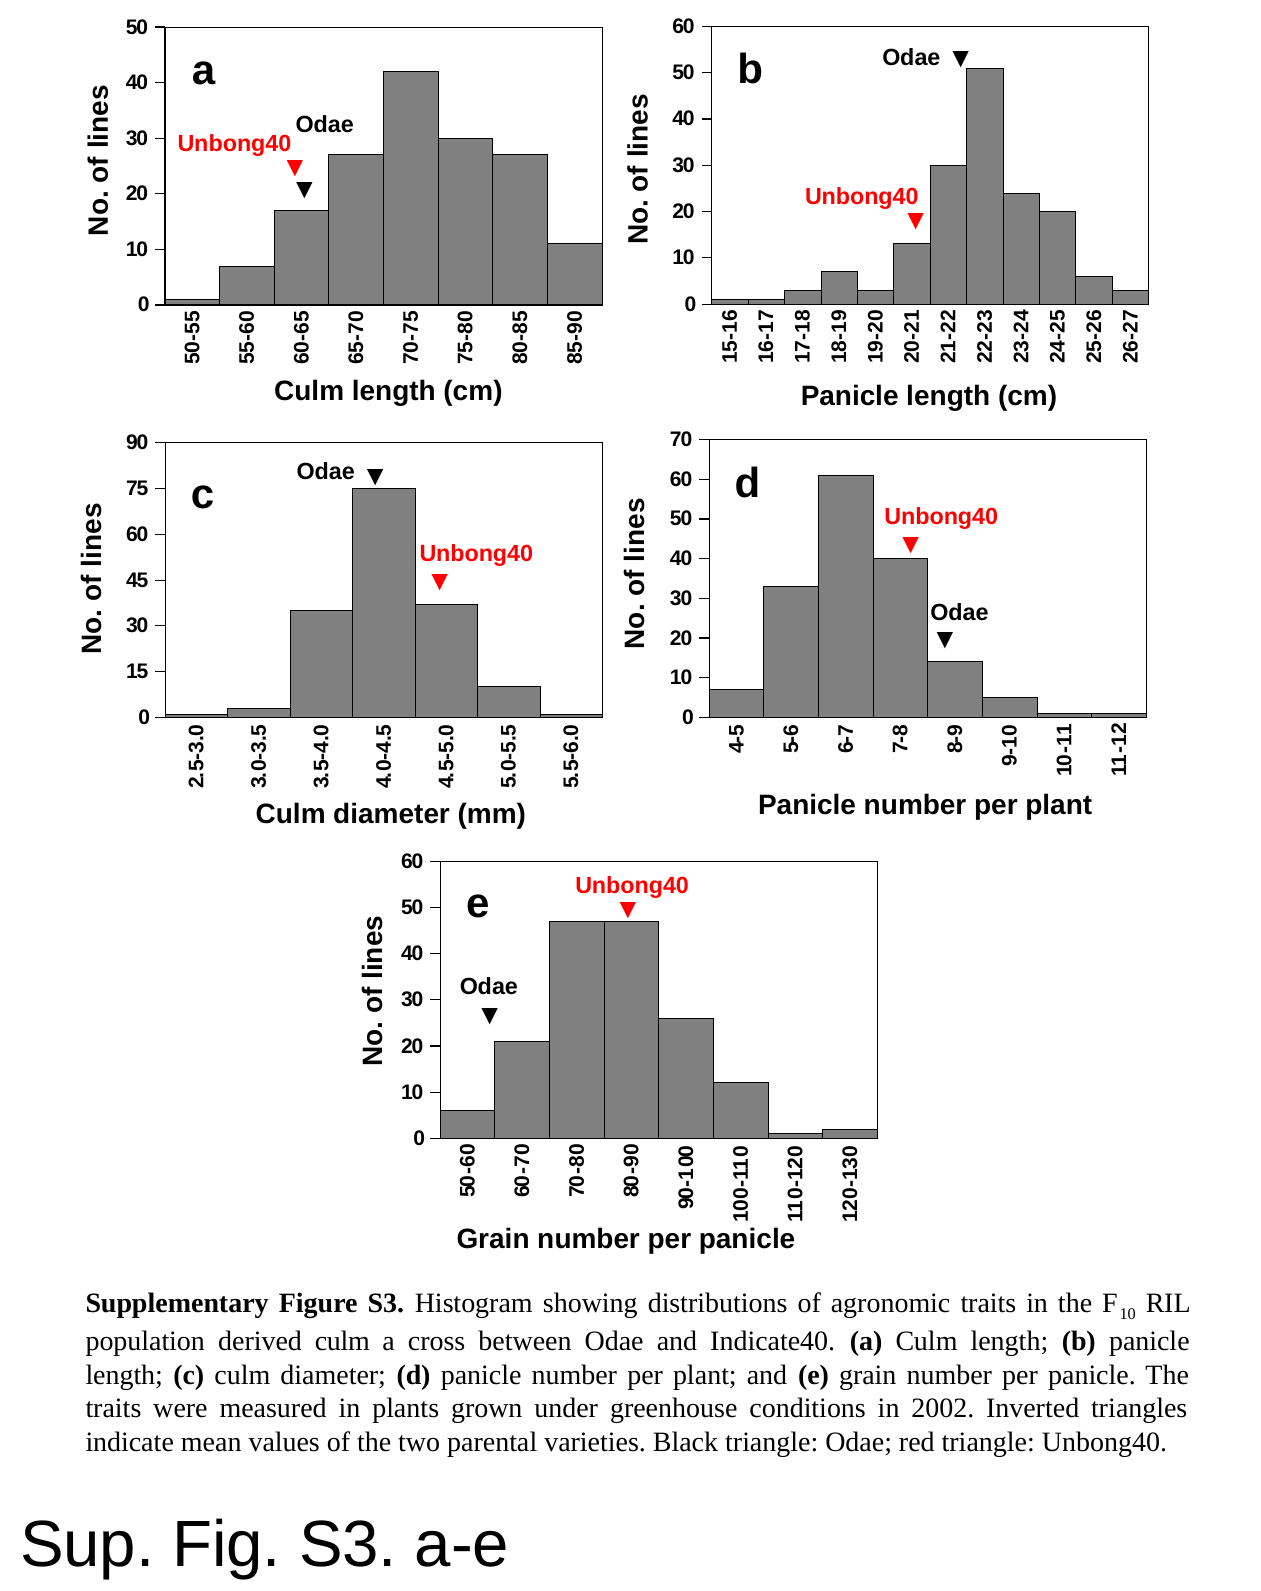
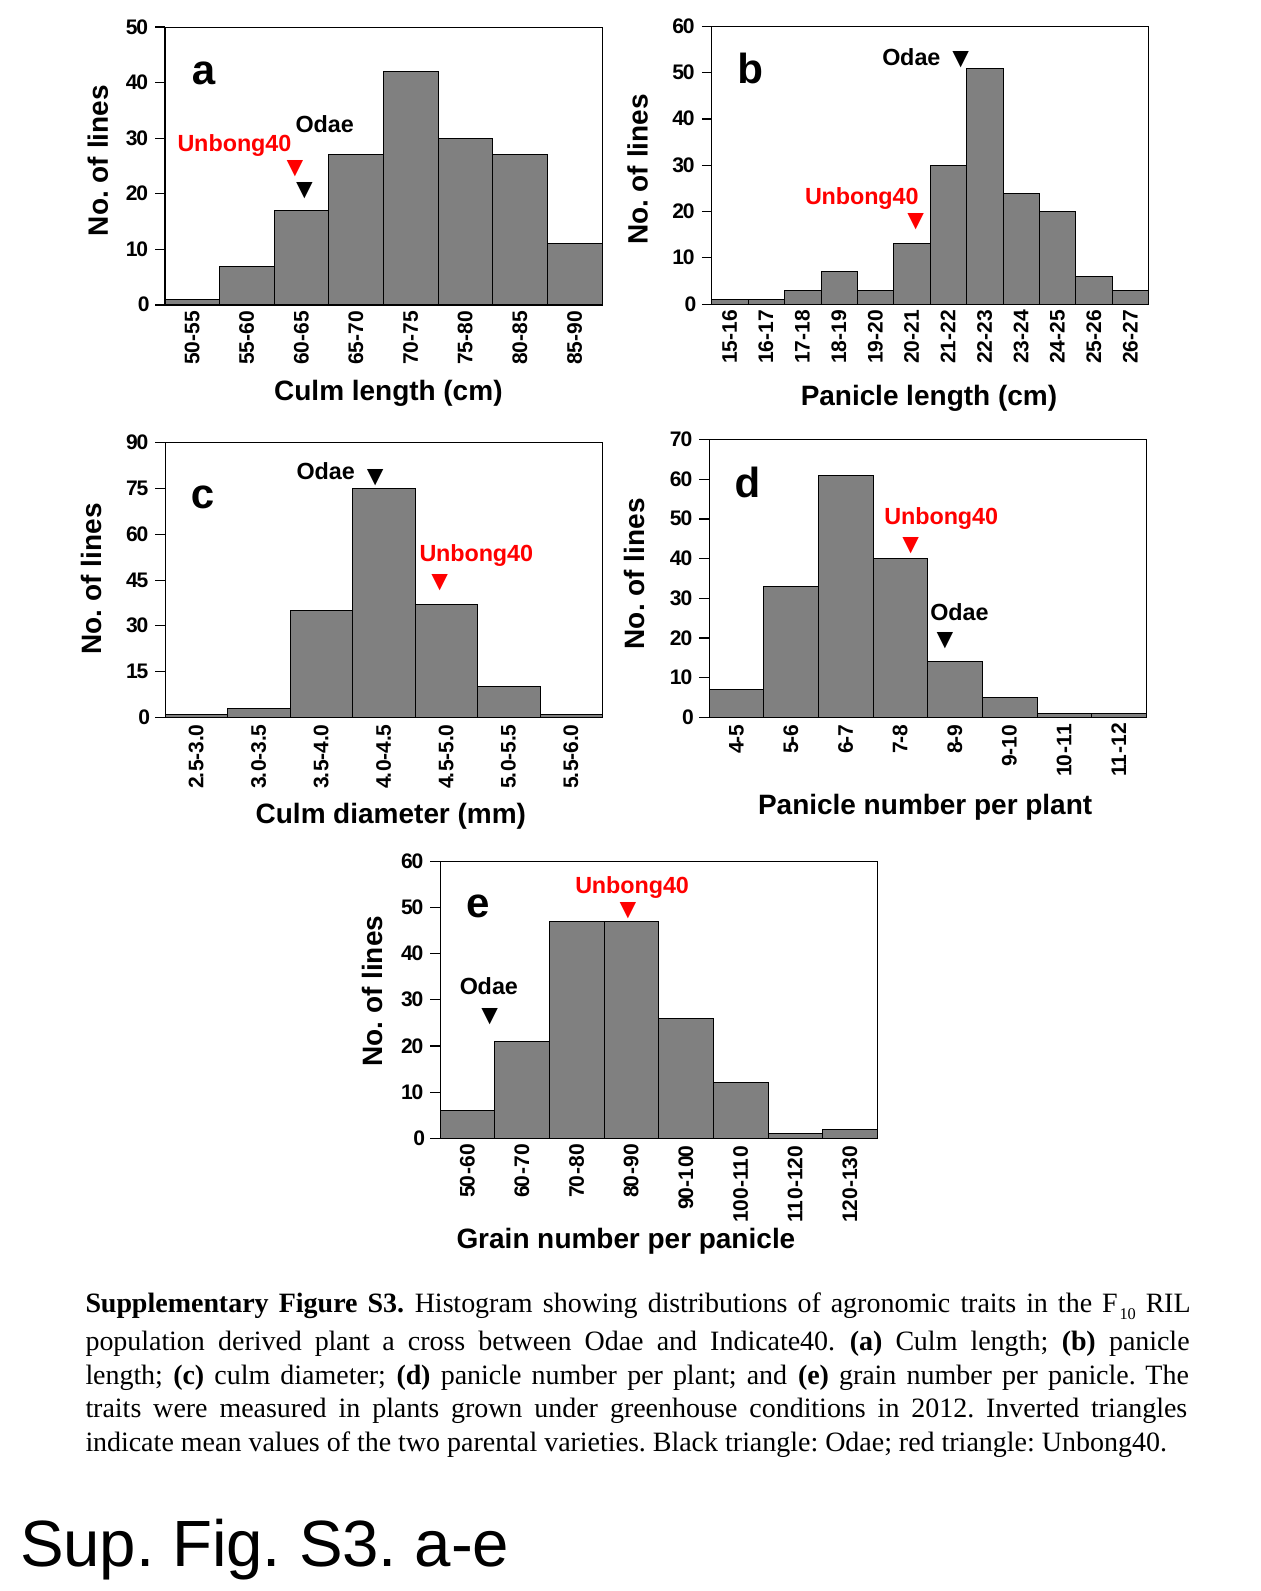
derived culm: culm -> plant (342, 1342)
2002: 2002 -> 2012 (943, 1409)
